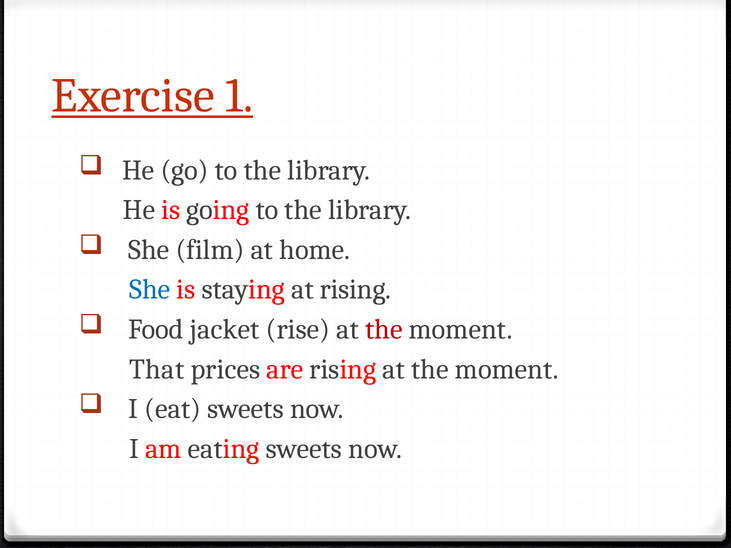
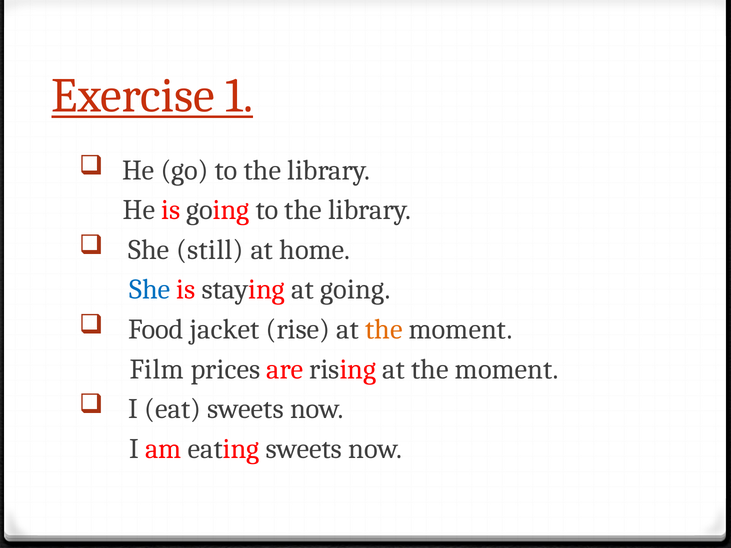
film: film -> still (210, 250)
at rising: rising -> going (355, 290)
the colour: red -> orange (384, 330)
That: That -> Film (157, 369)
